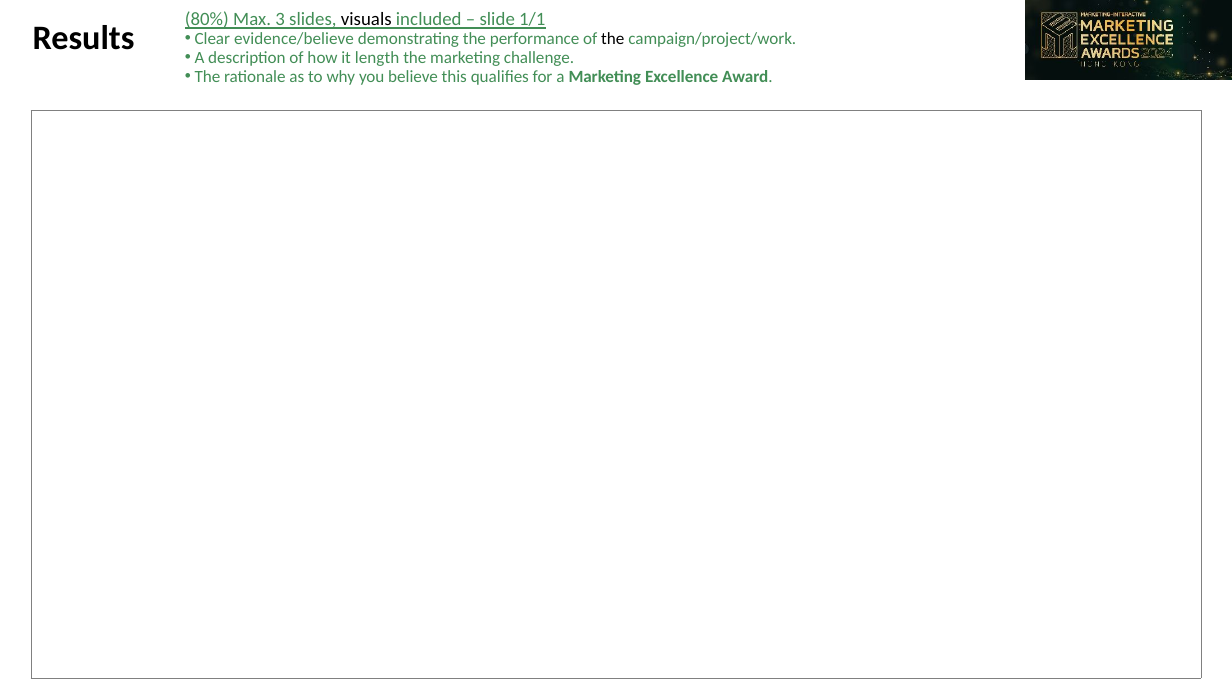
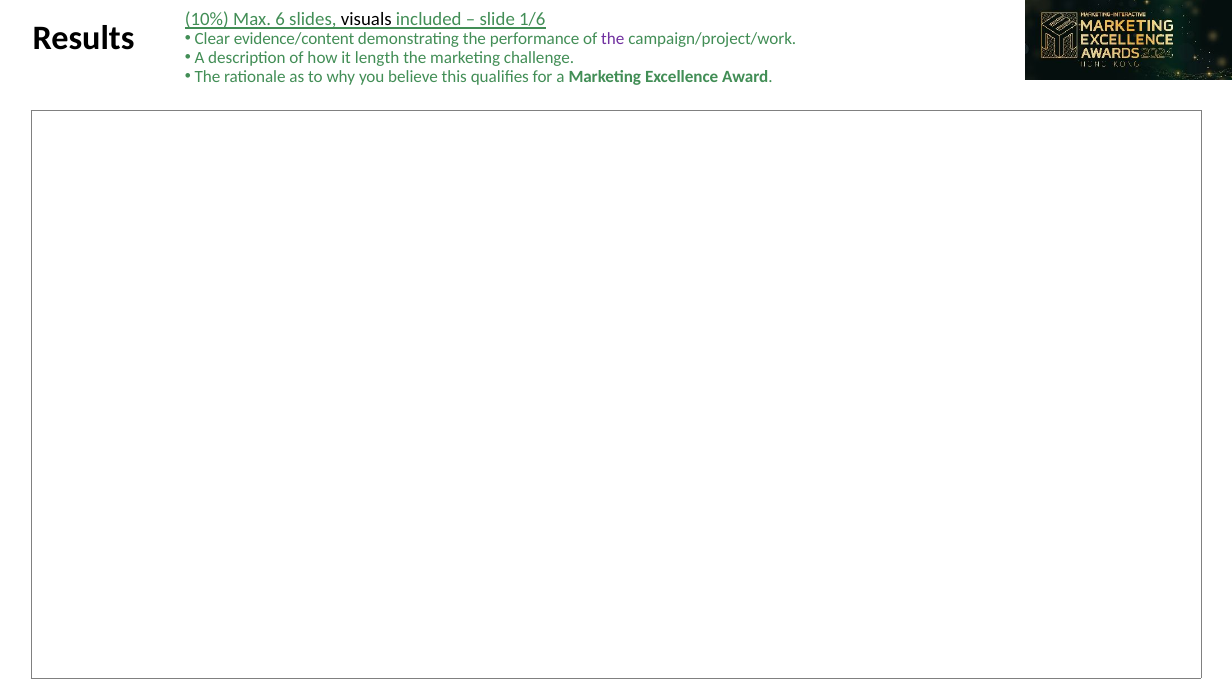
80%: 80% -> 10% (207, 20)
3: 3 -> 6 (280, 20)
1/1: 1/1 -> 1/6 (532, 20)
evidence/believe: evidence/believe -> evidence/content (294, 39)
the colour: black -> purple (613, 39)
